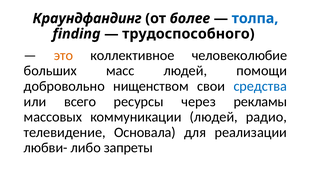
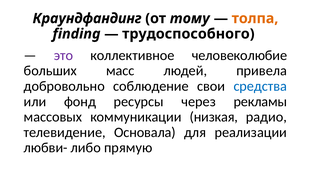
более: более -> тому (190, 18)
толпа colour: blue -> orange (255, 18)
это colour: orange -> purple (64, 55)
помощи: помощи -> привела (262, 71)
нищенством: нищенством -> соблюдение (151, 86)
всего: всего -> фонд (80, 102)
коммуникации людей: людей -> низкая (214, 117)
запреты: запреты -> прямую (128, 148)
